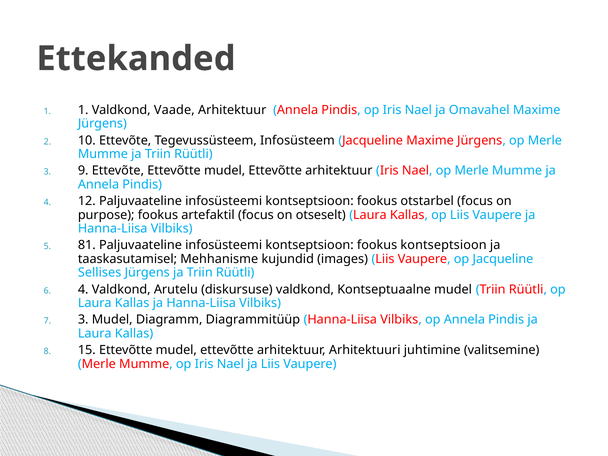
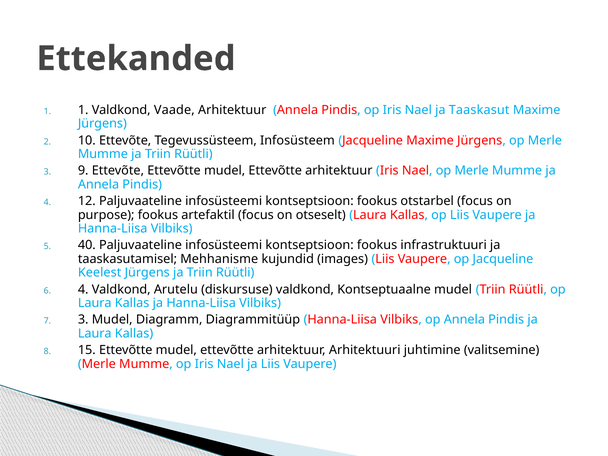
Omavahel: Omavahel -> Taaskasut (479, 110)
81: 81 -> 40 (87, 245)
fookus kontseptsioon: kontseptsioon -> infrastruktuuri (444, 245)
Sellises: Sellises -> Keelest (100, 273)
